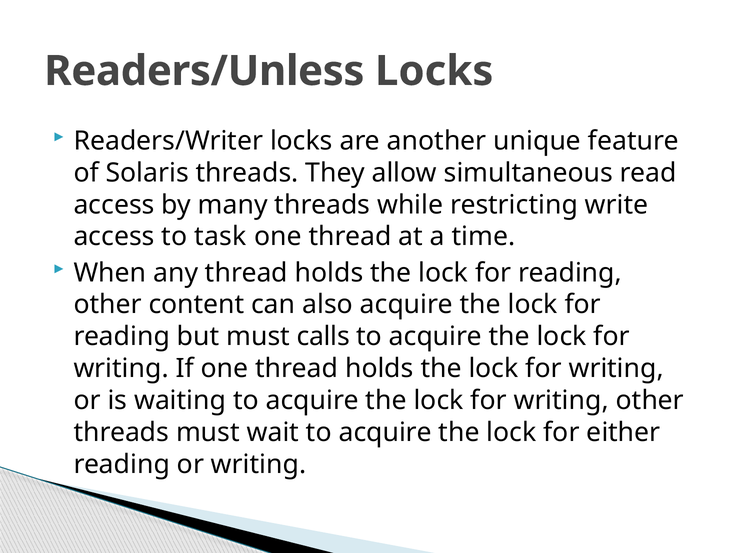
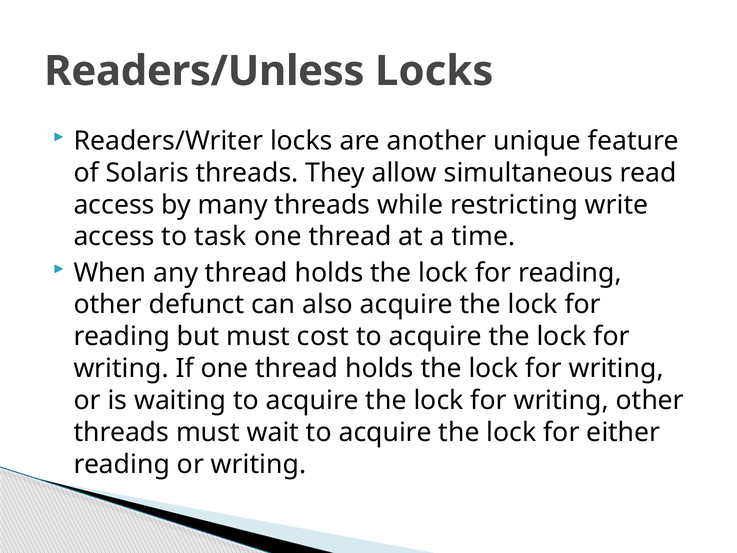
content: content -> defunct (197, 305)
calls: calls -> cost (323, 336)
